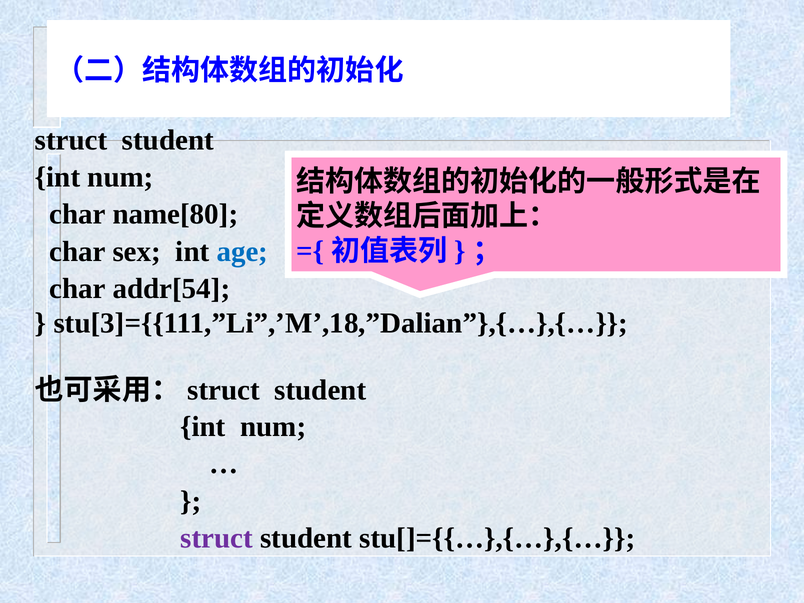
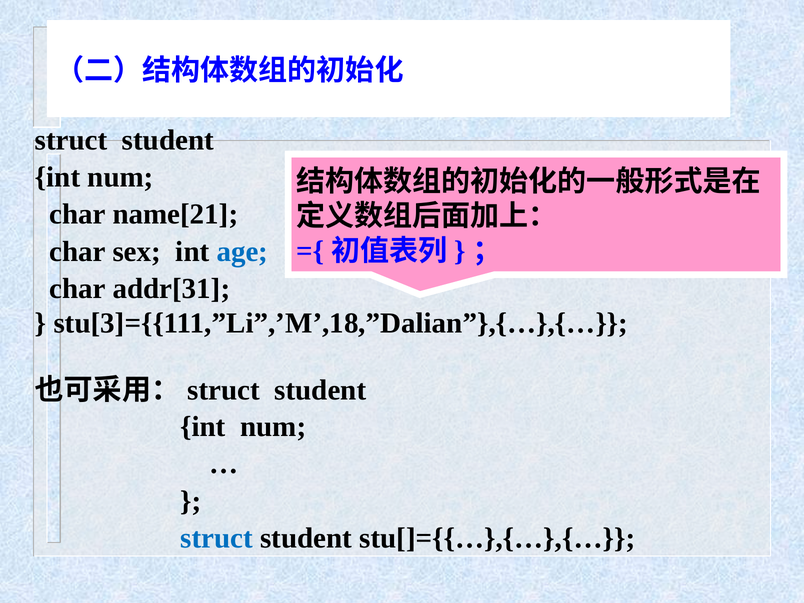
name[80: name[80 -> name[21 (175, 214)
addr[54: addr[54 -> addr[31 (171, 289)
struct colour: purple -> blue (217, 538)
